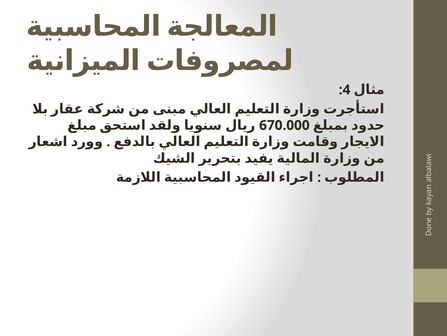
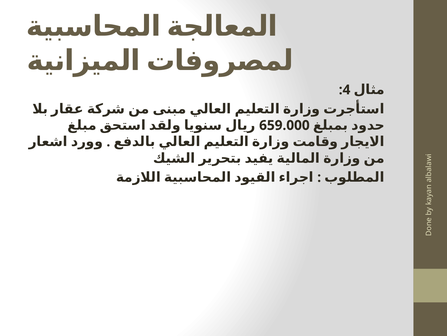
670.000: 670.000 -> 659.000 (284, 125)
